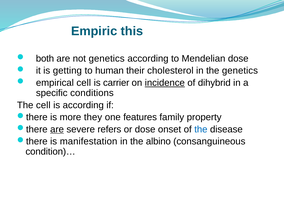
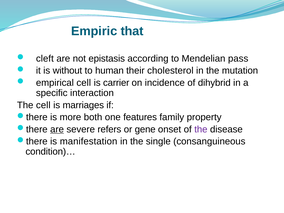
this: this -> that (132, 31)
both: both -> cleft (45, 59)
not genetics: genetics -> epistasis (107, 59)
Mendelian dose: dose -> pass (238, 59)
getting: getting -> without (67, 71)
the genetics: genetics -> mutation (240, 71)
incidence underline: present -> none (165, 83)
conditions: conditions -> interaction (92, 93)
is according: according -> marriages (83, 105)
they: they -> both (93, 117)
or dose: dose -> gene (145, 129)
the colour: blue -> purple (201, 129)
albino: albino -> single (158, 141)
